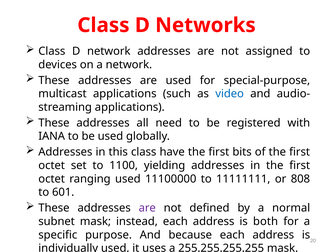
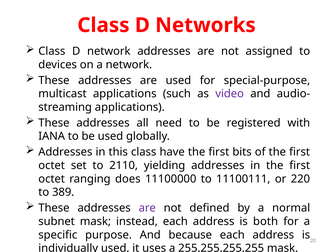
video colour: blue -> purple (230, 94)
1100: 1100 -> 2110 (124, 165)
ranging used: used -> does (128, 179)
11111111: 11111111 -> 11100111 (243, 179)
808: 808 -> 220 (300, 179)
601: 601 -> 389 (63, 192)
